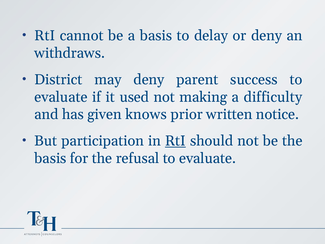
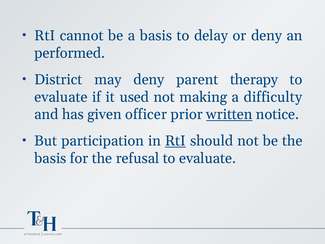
withdraws: withdraws -> performed (70, 53)
success: success -> therapy (254, 80)
knows: knows -> officer (146, 114)
written underline: none -> present (229, 114)
